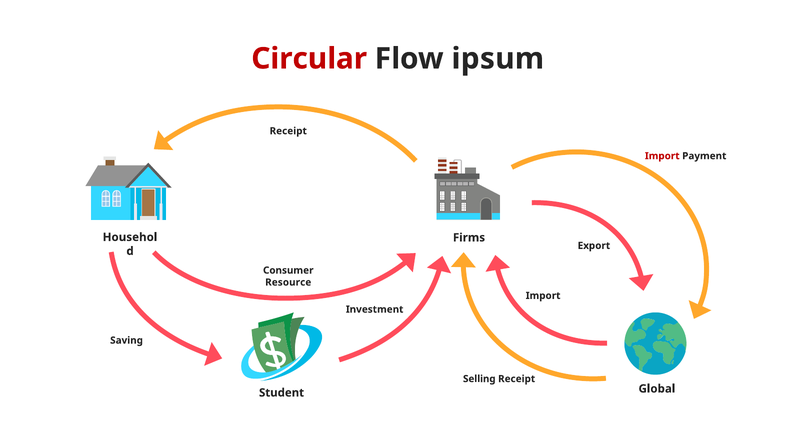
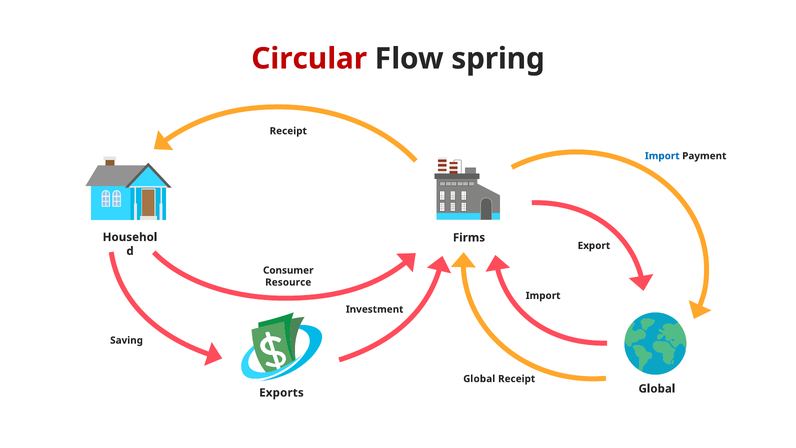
ipsum: ipsum -> spring (498, 59)
Import colour: red -> blue (662, 156)
Selling: Selling -> Global (479, 379)
Student: Student -> Exports (281, 393)
